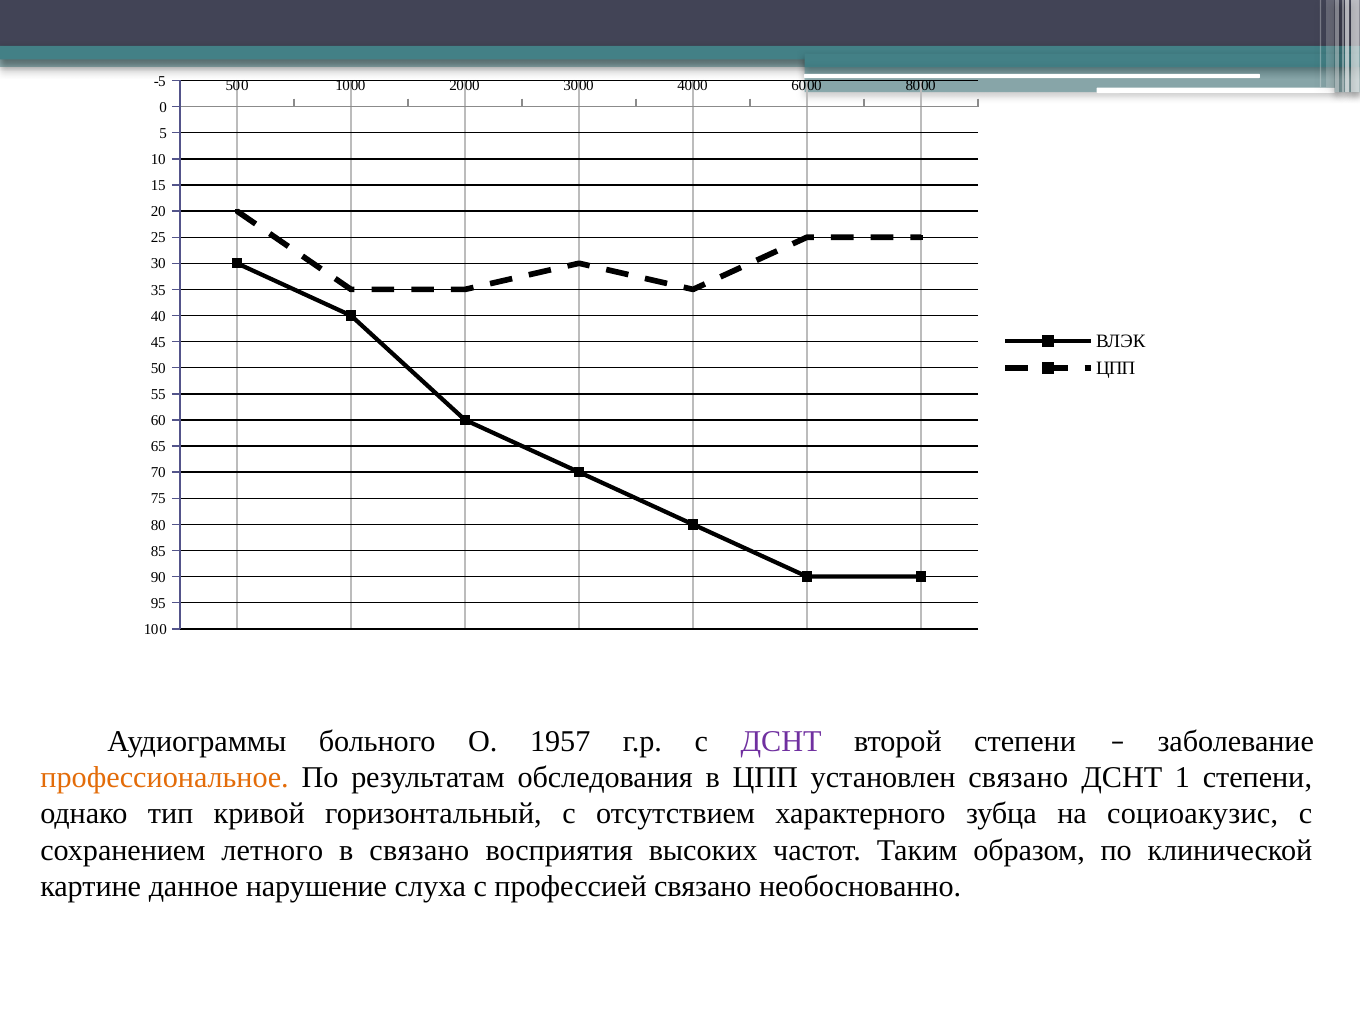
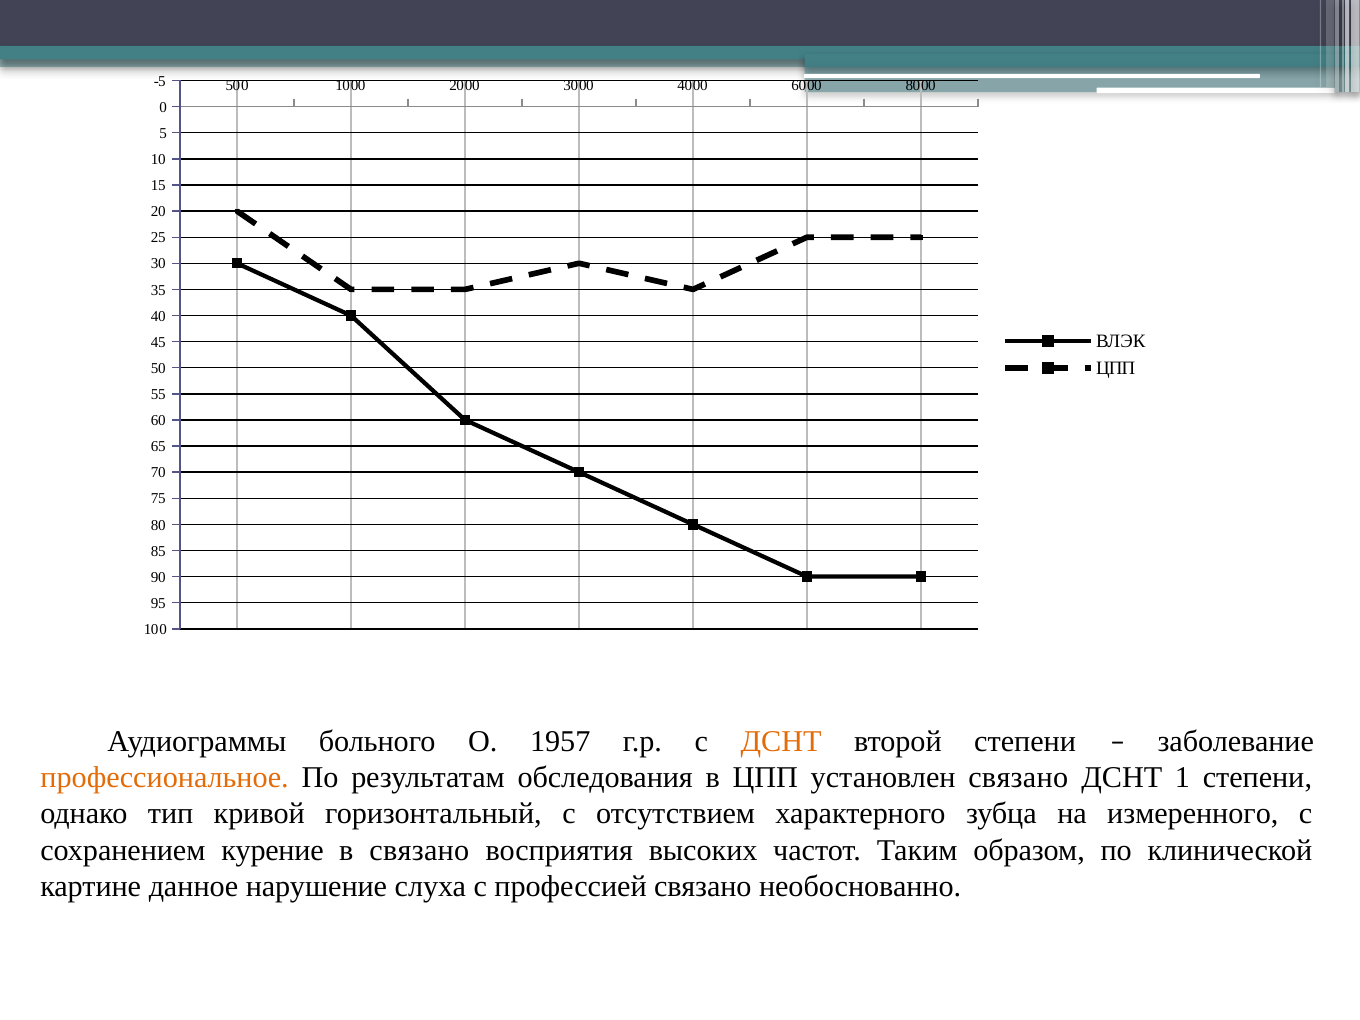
ДСНТ colour: purple -> orange (781, 741)
социоакузис: социоакузис -> измеренного (1193, 814)
летного: летного -> курение (272, 850)
